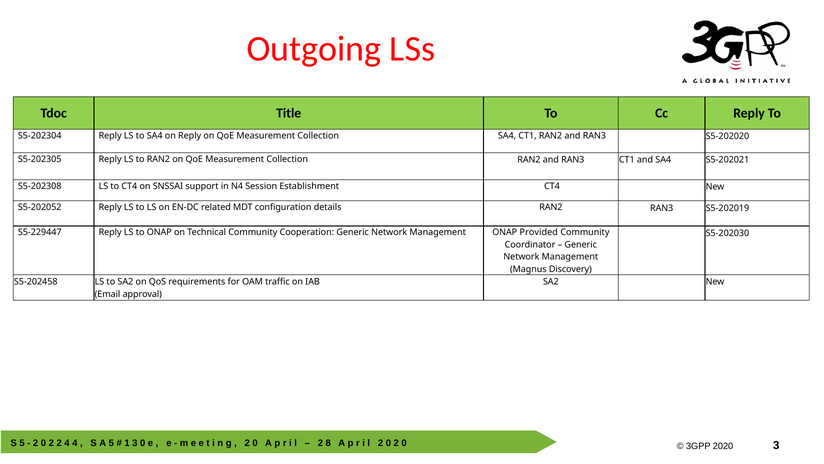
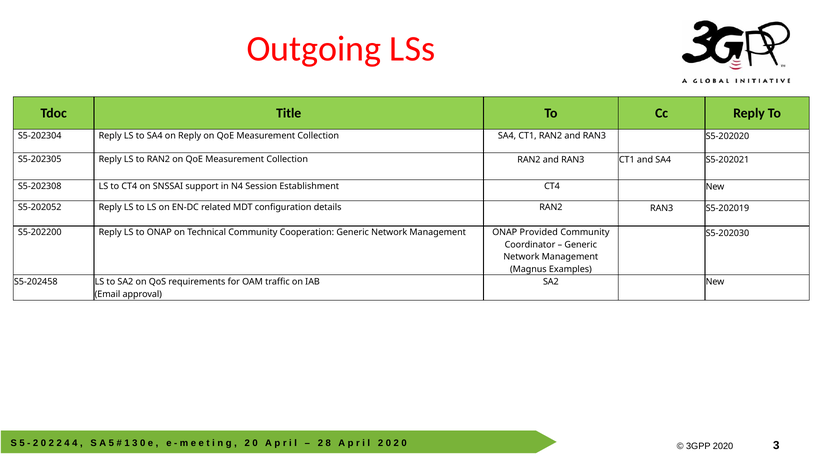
S5-229447: S5-229447 -> S5-202200 (40, 232)
Discovery: Discovery -> Examples (570, 269)
